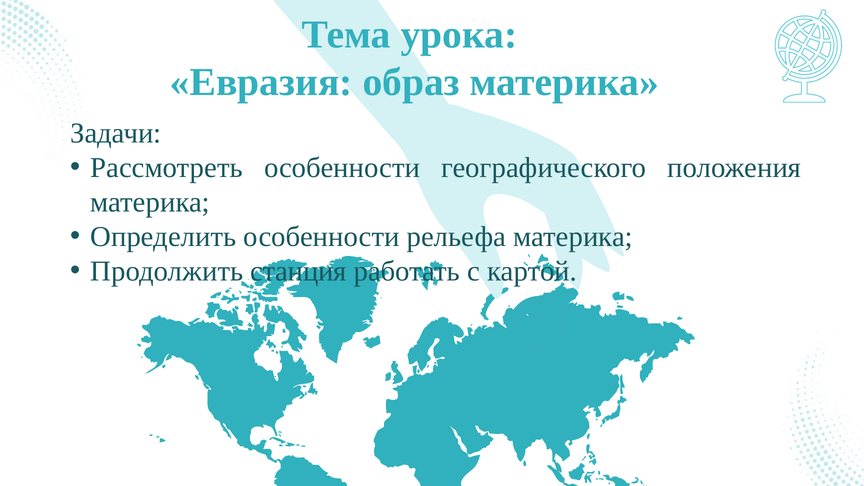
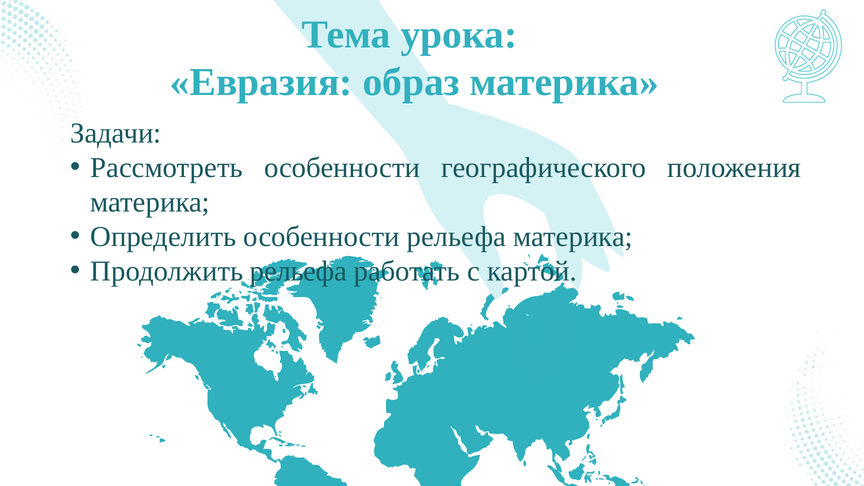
Продолжить станция: станция -> рельефа (299, 271)
